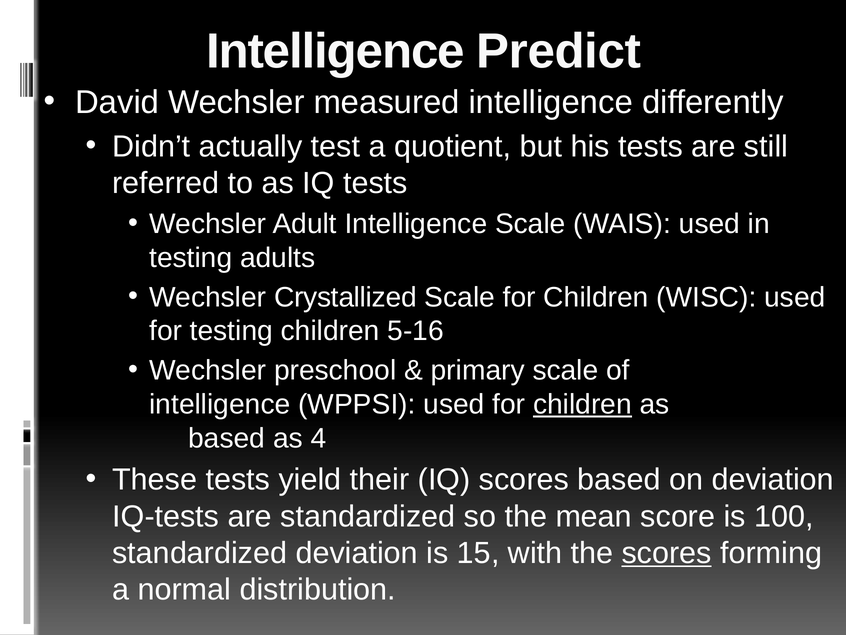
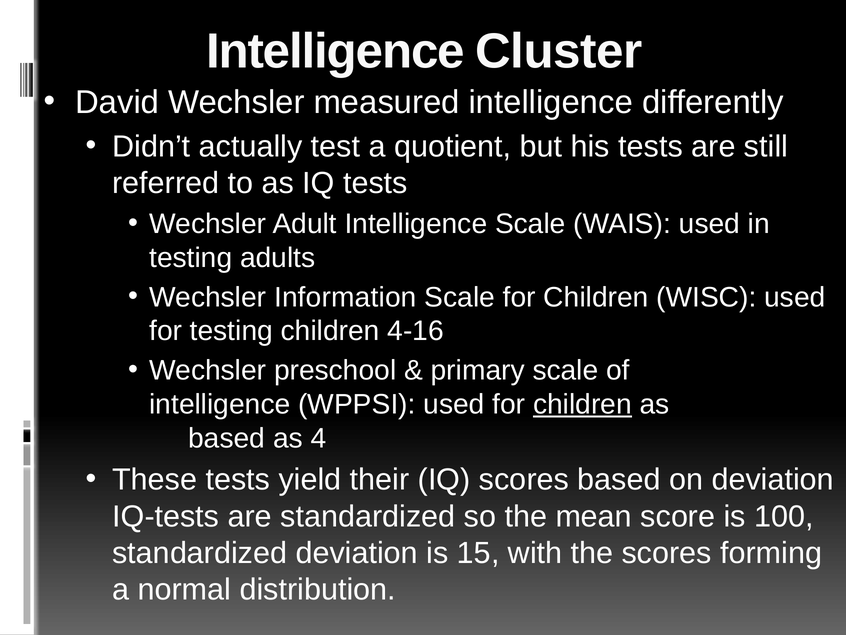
Predict: Predict -> Cluster (559, 51)
Crystallized: Crystallized -> Information (345, 297)
5-16: 5-16 -> 4-16 (416, 331)
scores underline: present -> none (667, 553)
